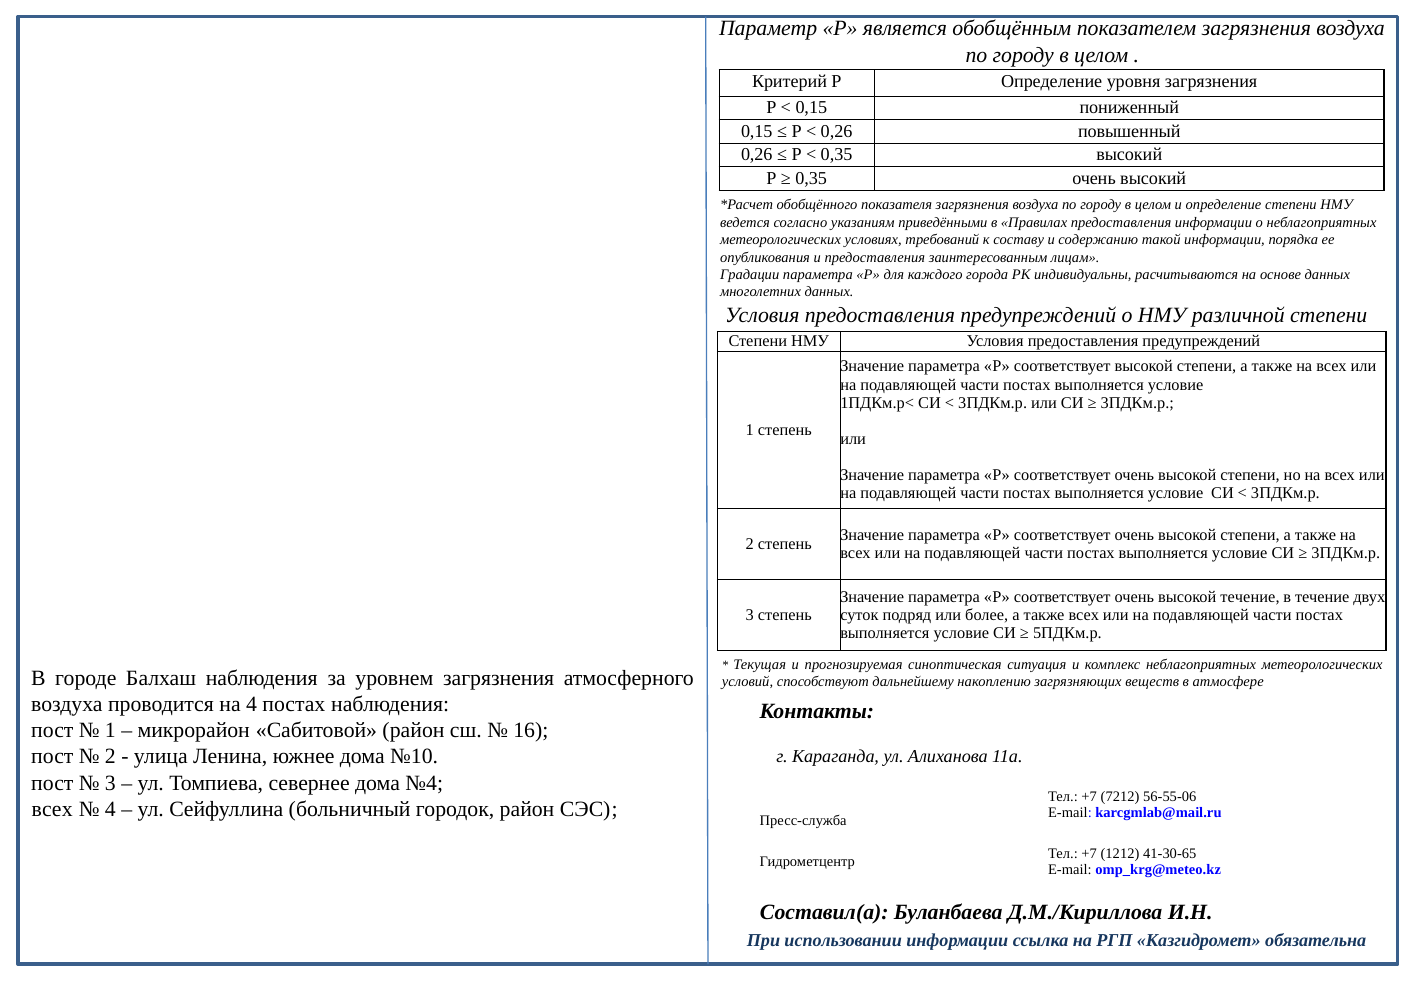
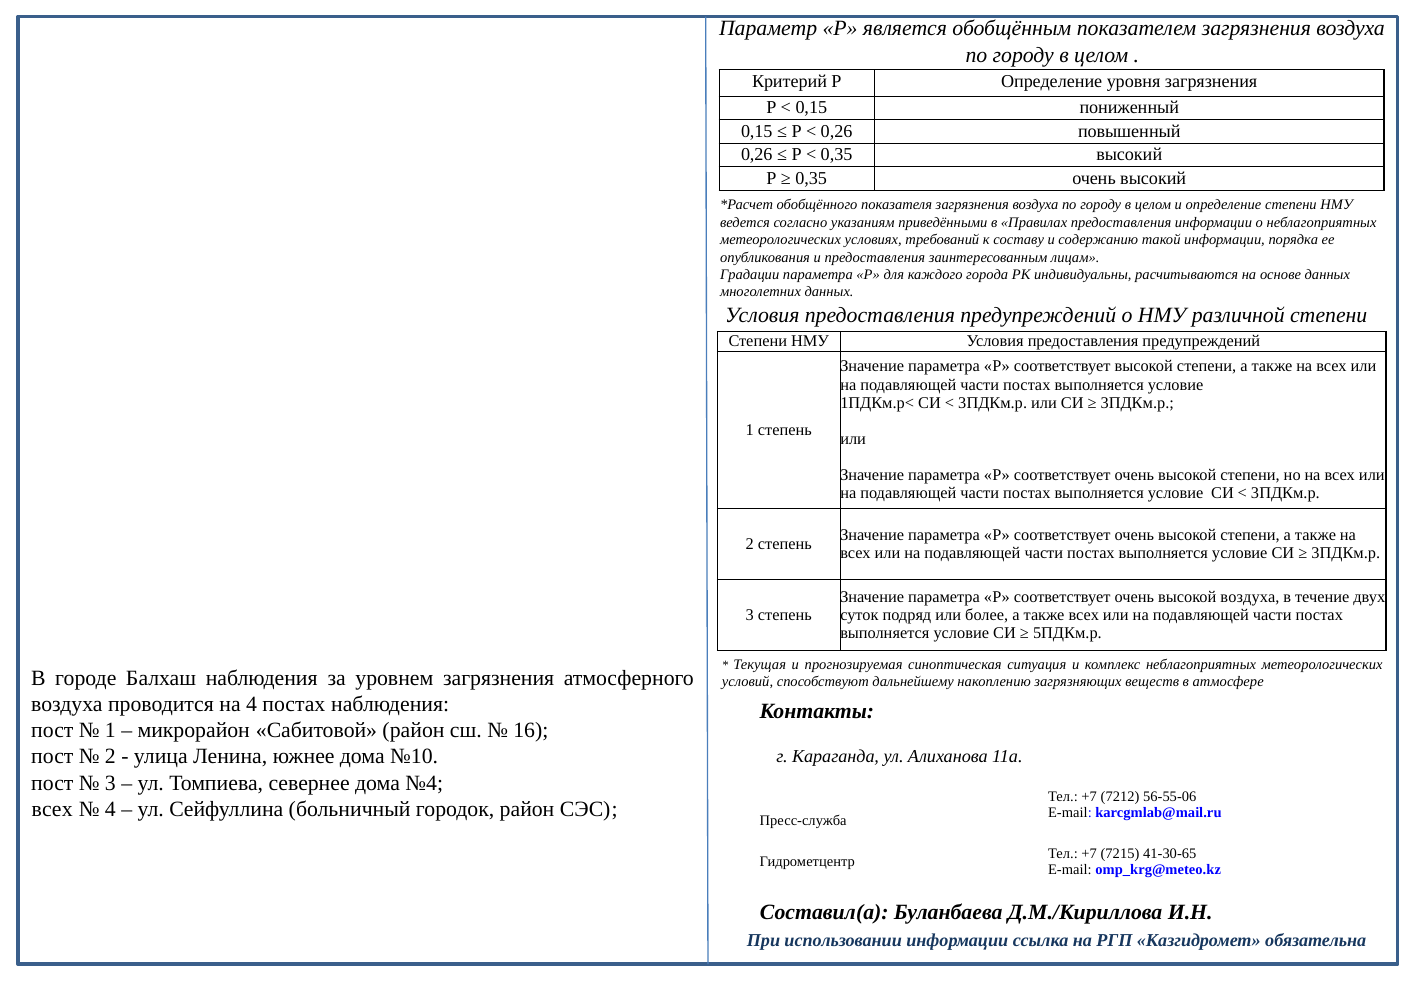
высокой течение: течение -> воздуха (1250, 596)
1212: 1212 -> 7215 (1120, 853)
